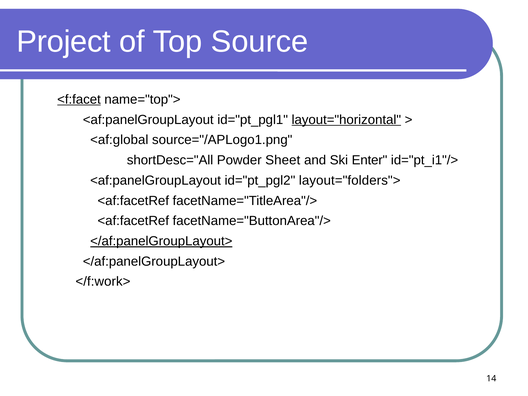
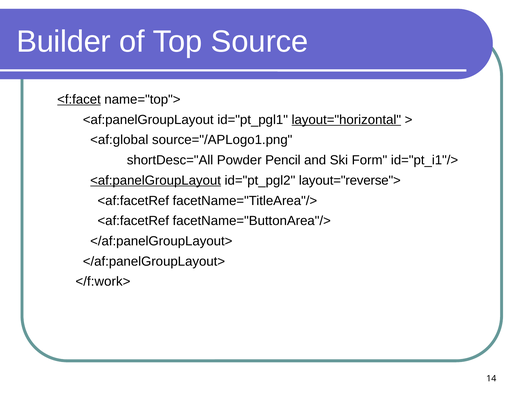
Project: Project -> Builder (64, 42)
Sheet: Sheet -> Pencil (283, 160)
Enter: Enter -> Form (369, 160)
<af:panelGroupLayout underline: none -> present (156, 180)
layout="folders">: layout="folders"> -> layout="reverse"> (350, 180)
</af:panelGroupLayout> underline: present -> none (161, 241)
